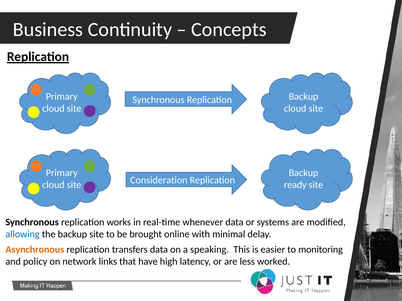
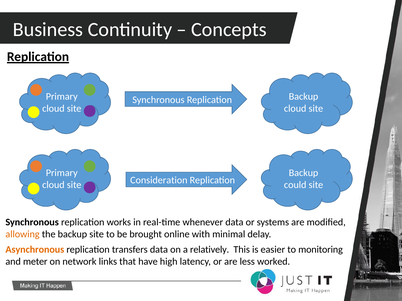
ready: ready -> could (295, 185)
allowing colour: blue -> orange (23, 235)
speaking: speaking -> relatively (210, 250)
policy: policy -> meter (35, 262)
